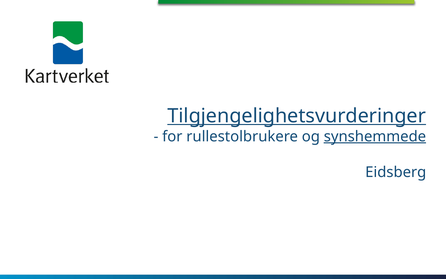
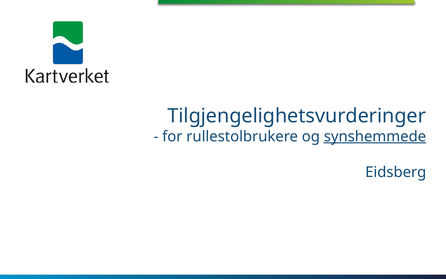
Tilgjengelighetsvurderinger underline: present -> none (297, 116)
